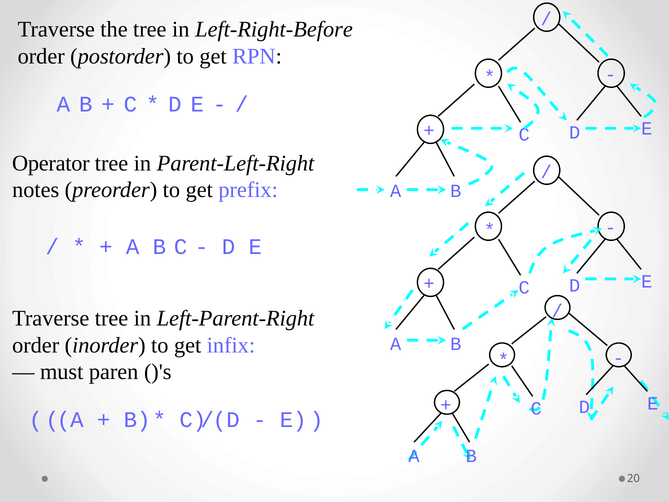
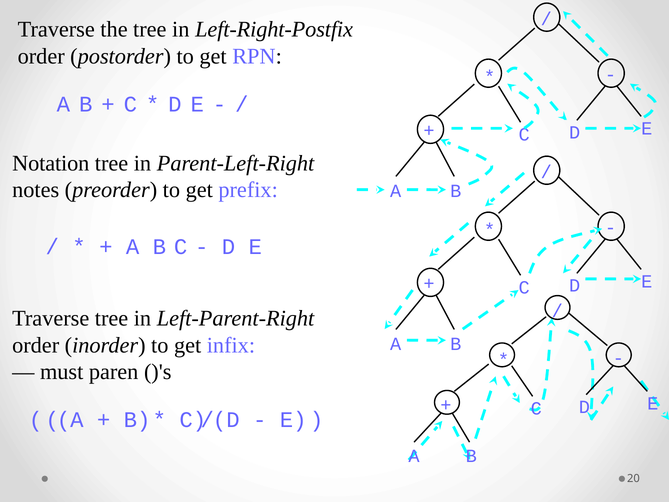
Left-Right-Before: Left-Right-Before -> Left-Right-Postfix (274, 29)
Operator: Operator -> Notation (51, 163)
